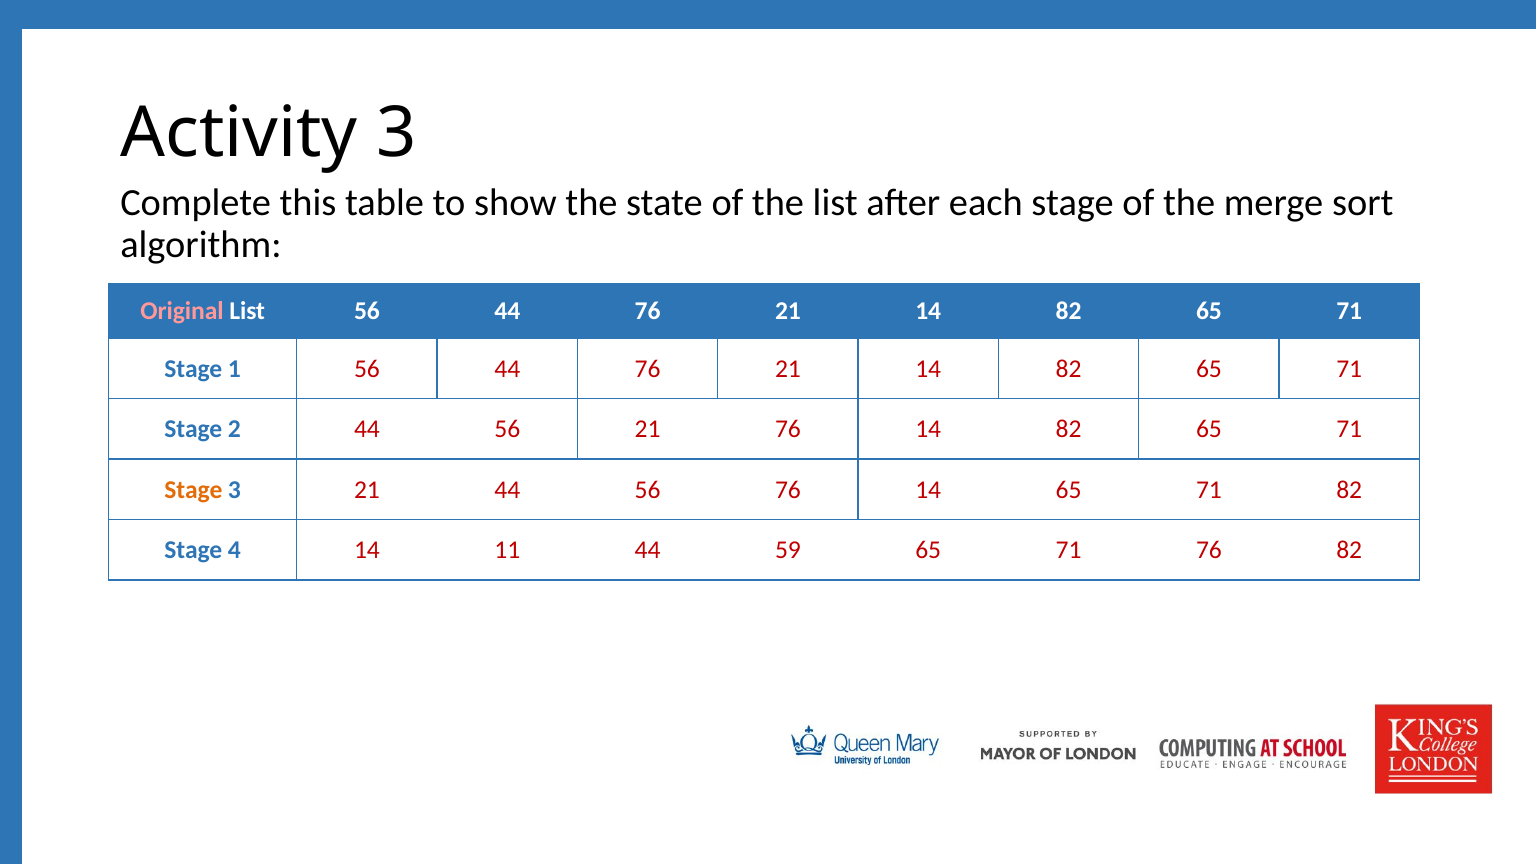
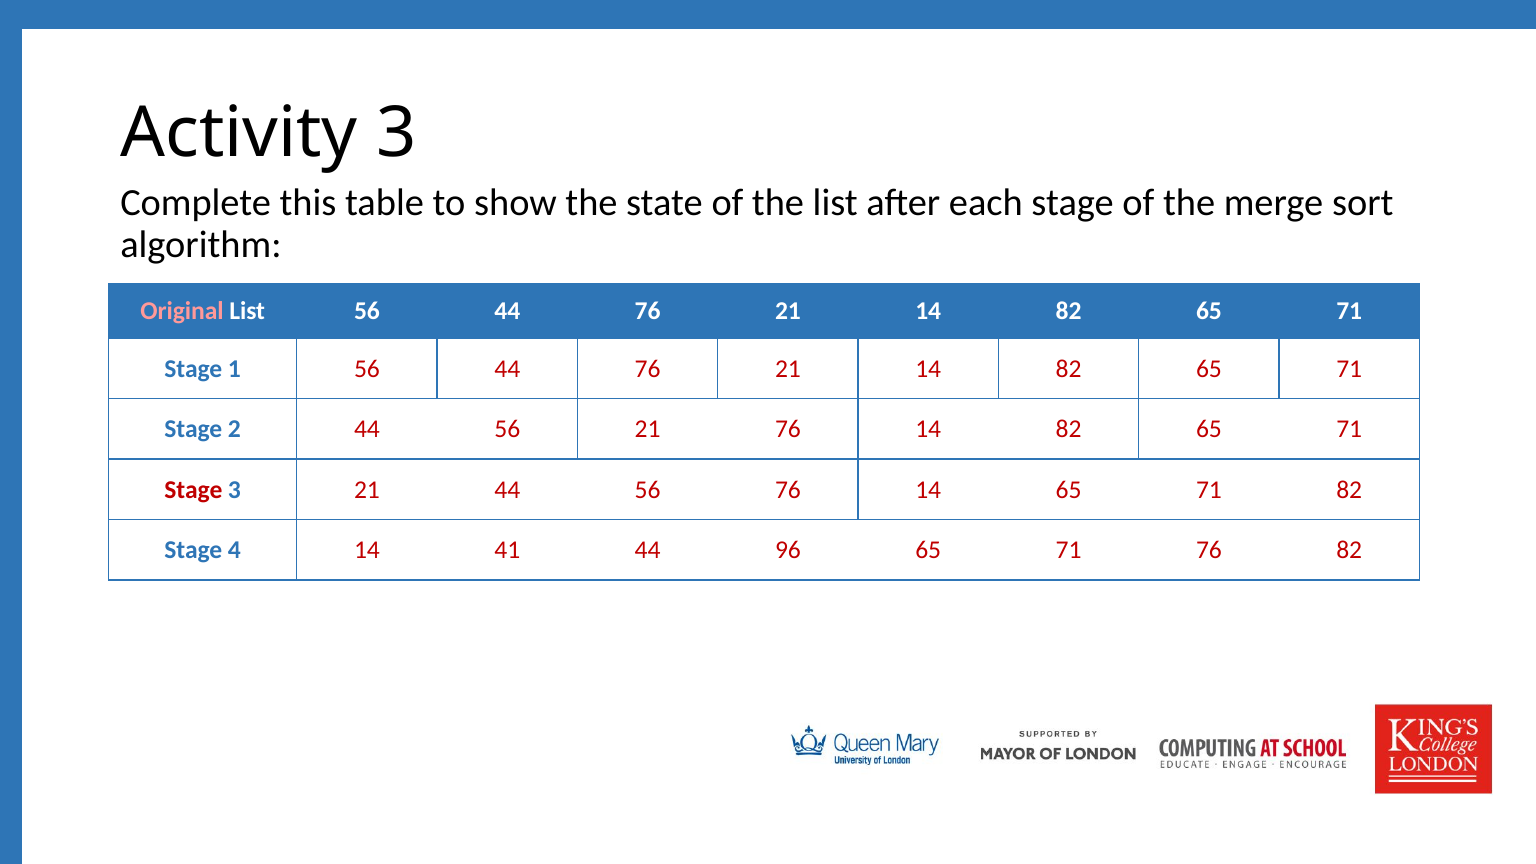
Stage colour: orange -> red (193, 490)
11: 11 -> 41 (507, 550)
59: 59 -> 96 (788, 550)
